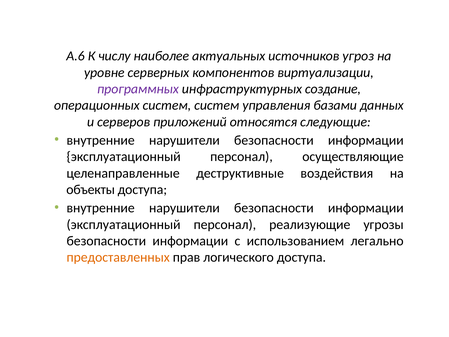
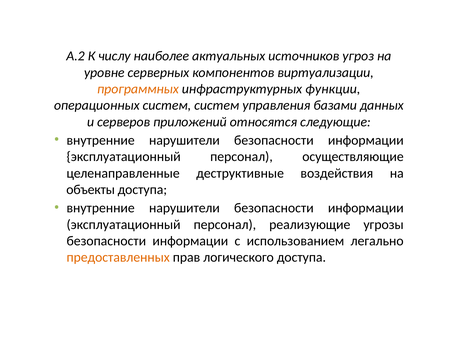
А.6: А.6 -> А.2 (76, 56)
программных colour: purple -> orange (138, 89)
создание: создание -> функции (333, 89)
